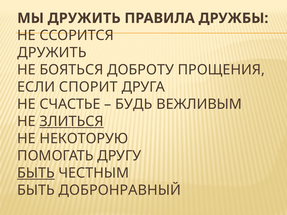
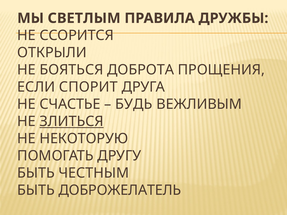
МЫ ДРУЖИТЬ: ДРУЖИТЬ -> СВЕТЛЫМ (84, 18)
ДРУЖИТЬ: ДРУЖИТЬ -> ОТКРЫЛИ (52, 53)
ДОБРОТУ: ДОБРОТУ -> ДОБРОТА (141, 70)
БЫТЬ underline: present -> none (36, 173)
ДОБРОНРАВНЫЙ: ДОБРОНРАВНЫЙ -> ДОБРОЖЕЛАТЕЛЬ (120, 190)
